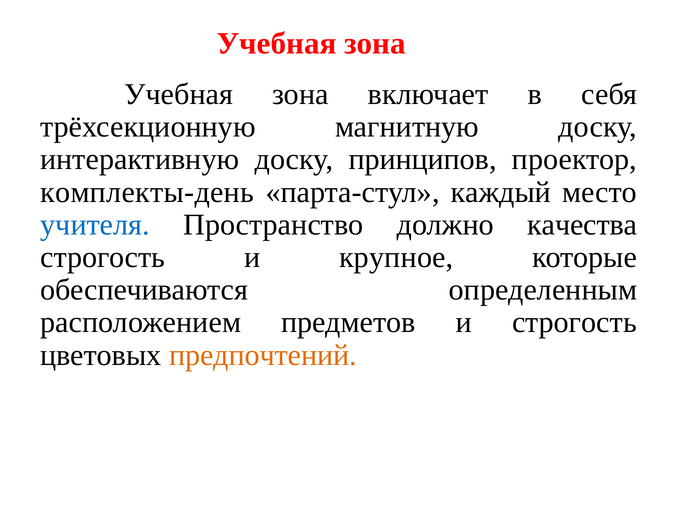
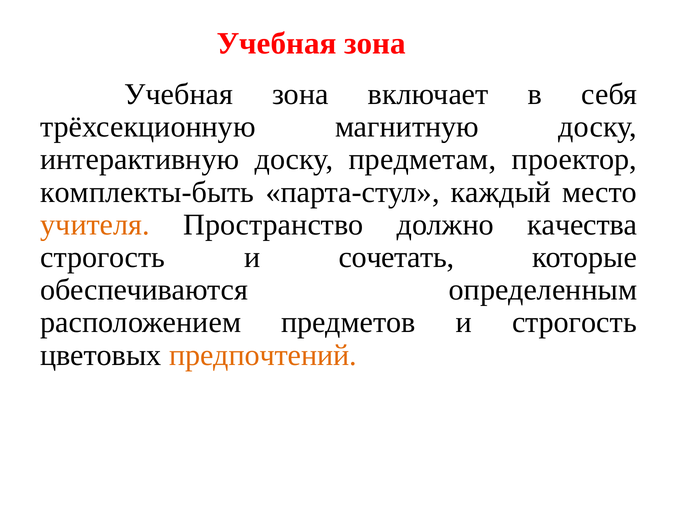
принципов: принципов -> предметам (422, 160)
комплекты-день: комплекты-день -> комплекты-быть (147, 192)
учителя colour: blue -> orange (95, 225)
крупное: крупное -> сочетать (396, 257)
